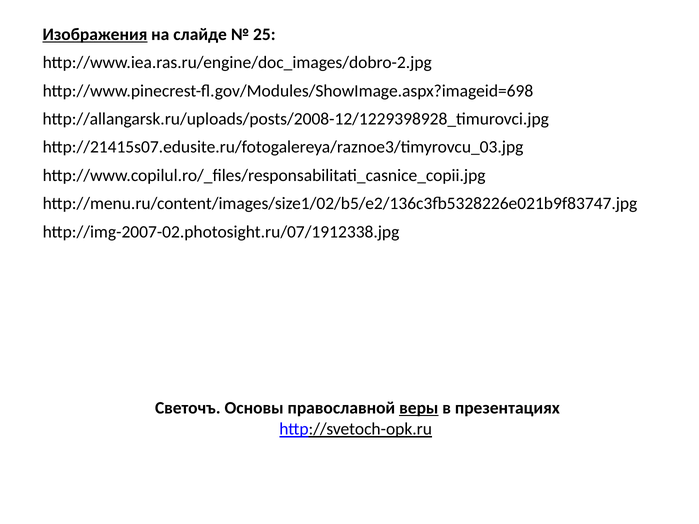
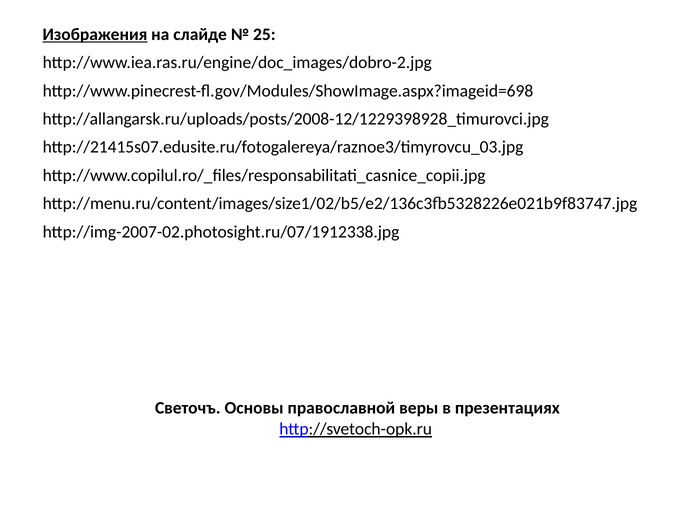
веры underline: present -> none (419, 408)
